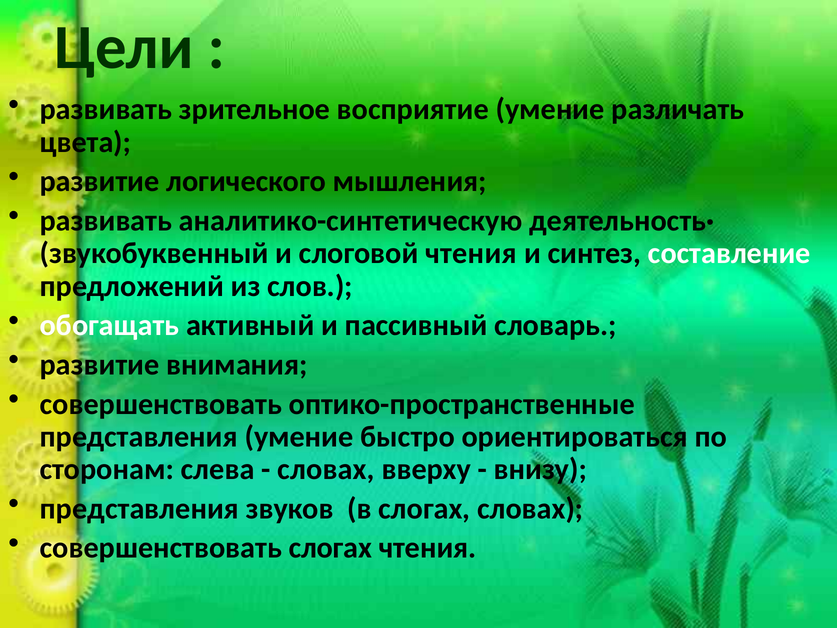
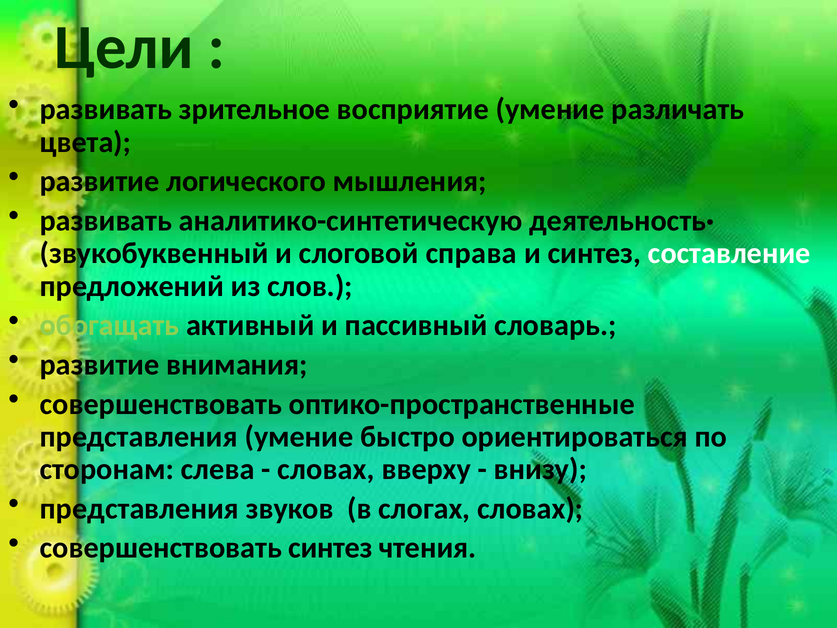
слоговой чтения: чтения -> справа (471, 253)
обогащать colour: white -> light green (110, 325)
совершенствовать слогах: слогах -> синтез (330, 548)
